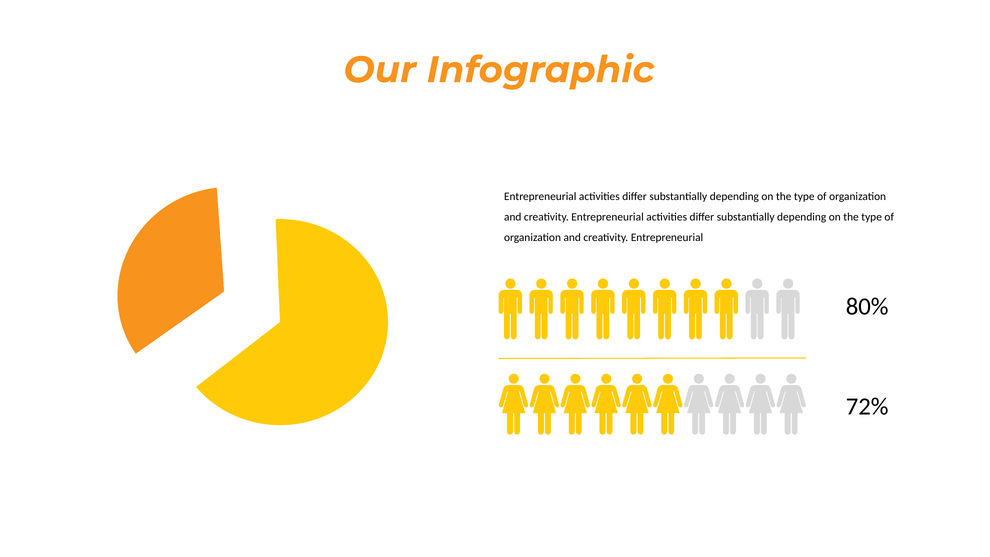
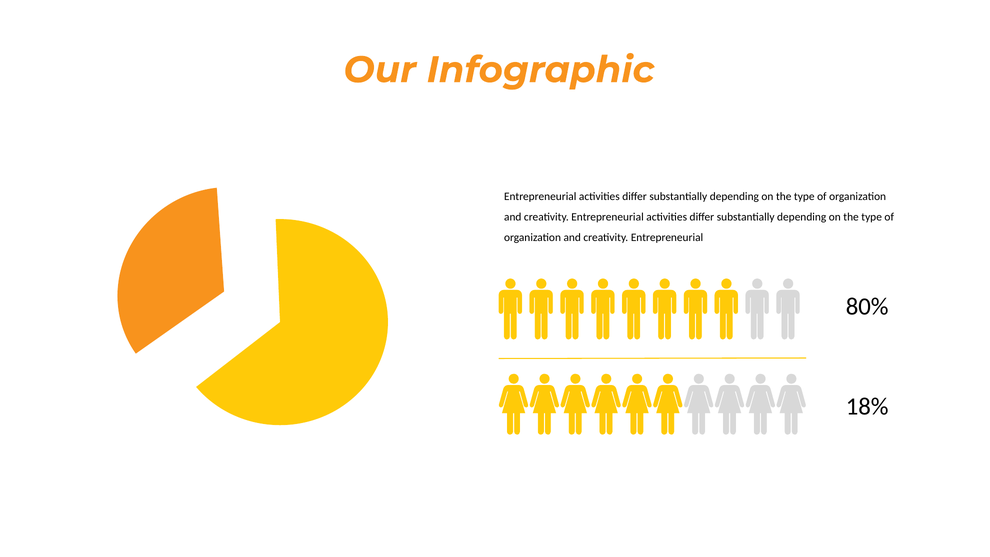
72%: 72% -> 18% (867, 406)
